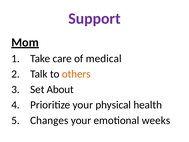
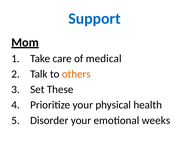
Support colour: purple -> blue (94, 19)
About: About -> These (60, 89)
Changes: Changes -> Disorder (49, 120)
